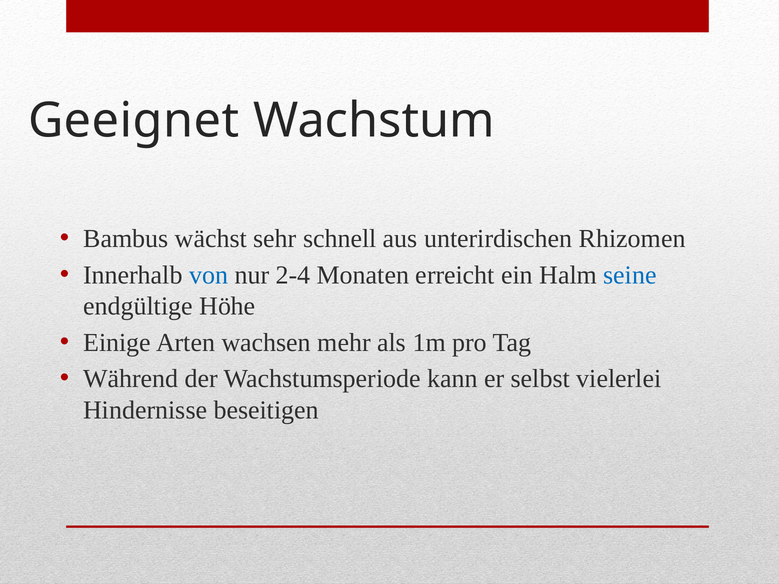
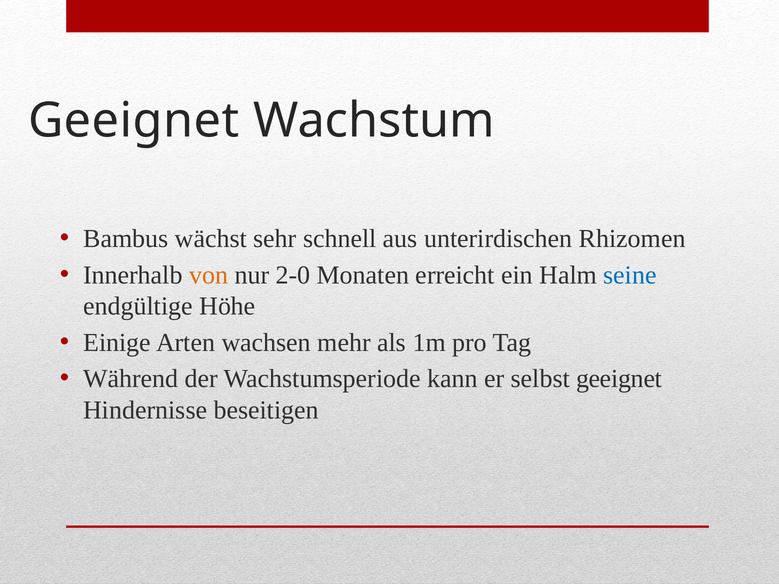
von colour: blue -> orange (209, 275)
2-4: 2-4 -> 2-0 (293, 275)
selbst vielerlei: vielerlei -> geeignet (619, 379)
